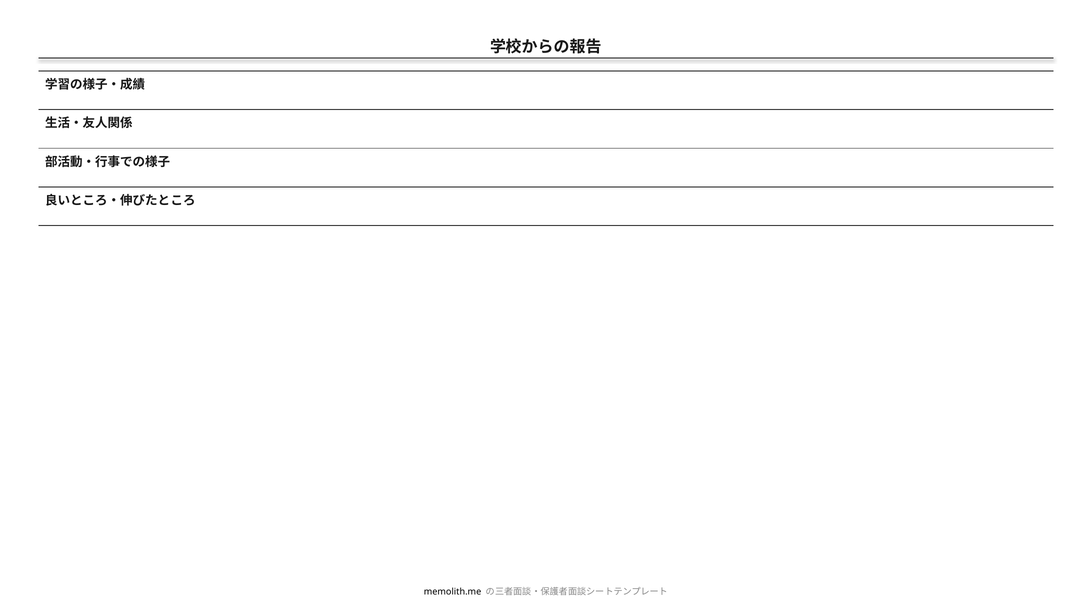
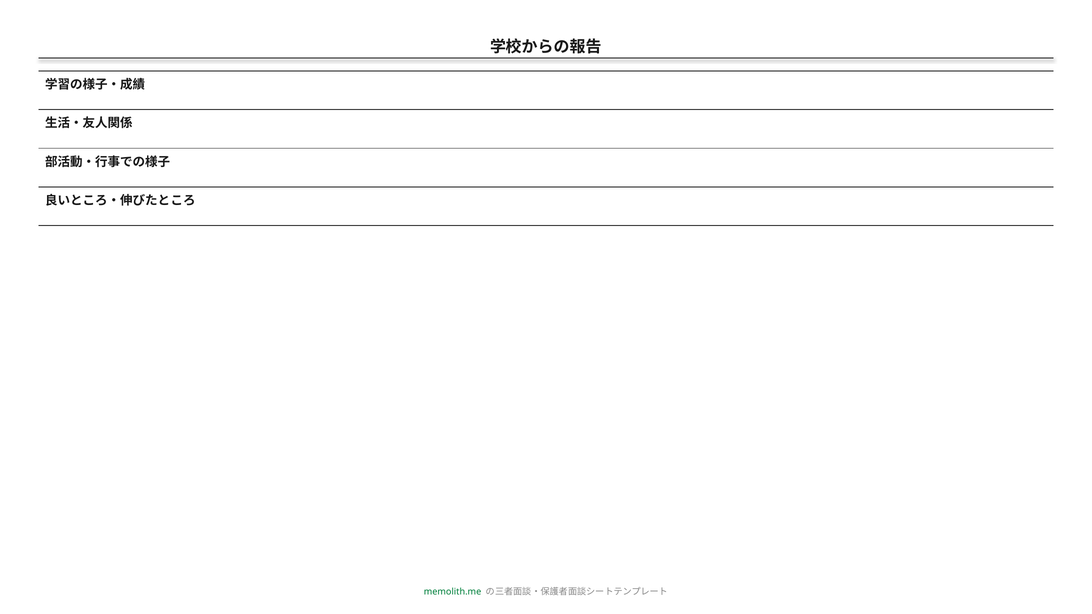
memolith.me colour: black -> green (453, 592)
